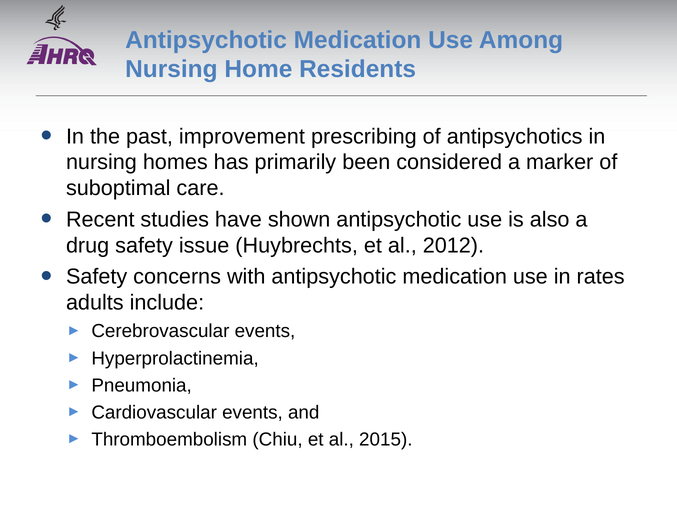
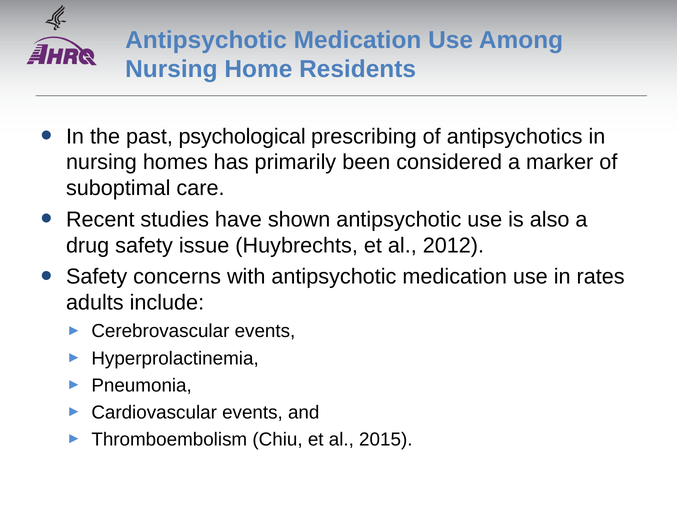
improvement: improvement -> psychological (242, 136)
